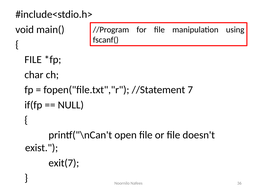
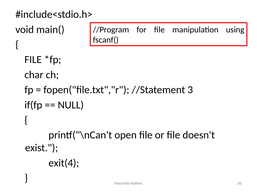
7: 7 -> 3 (190, 90)
exit(7: exit(7 -> exit(4 (64, 164)
